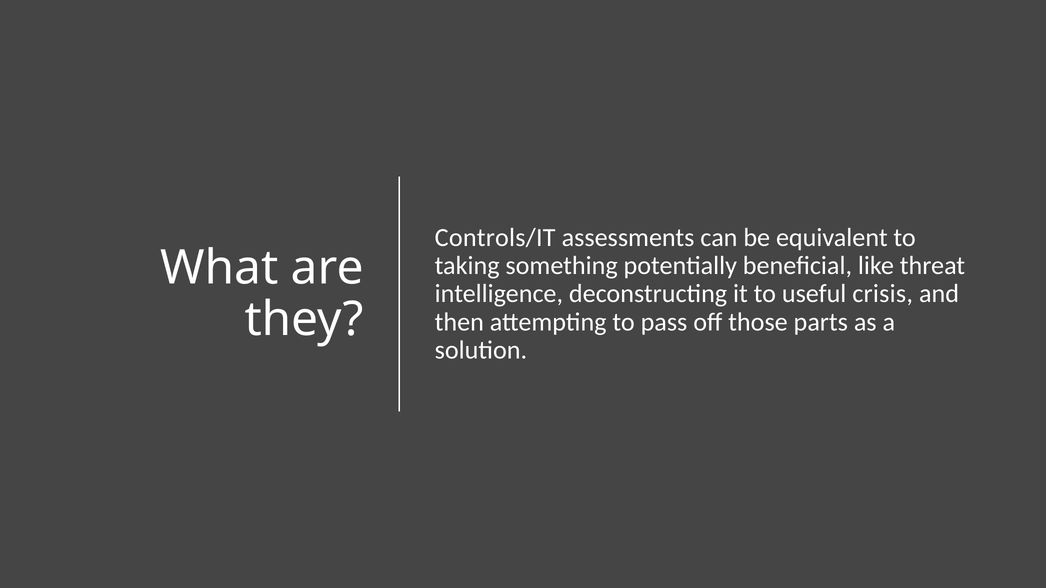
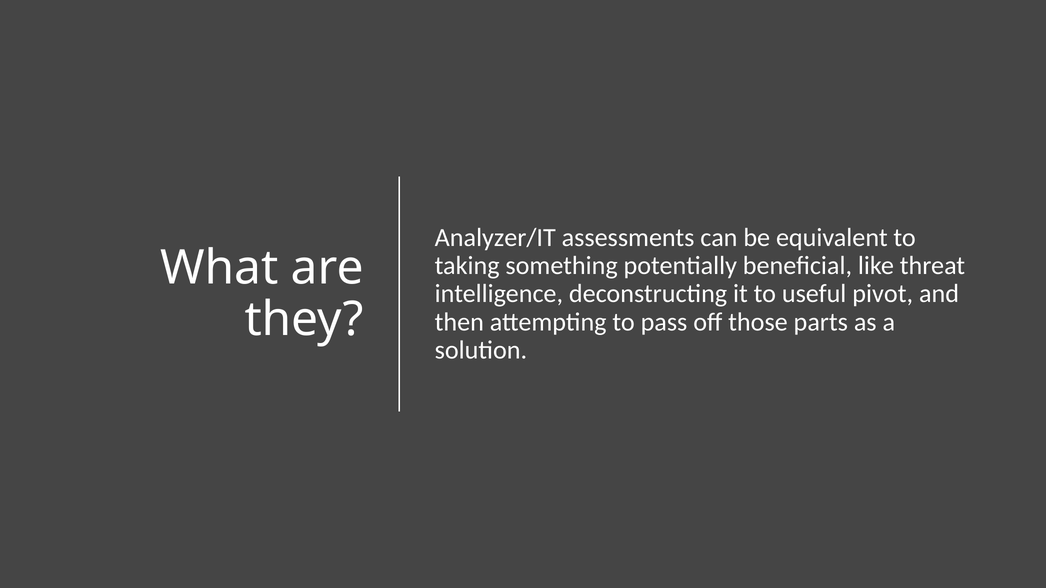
Controls/IT: Controls/IT -> Analyzer/IT (495, 238)
crisis: crisis -> pivot (883, 294)
